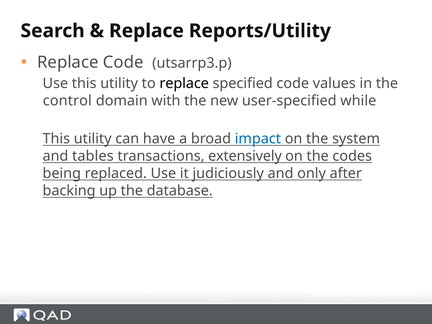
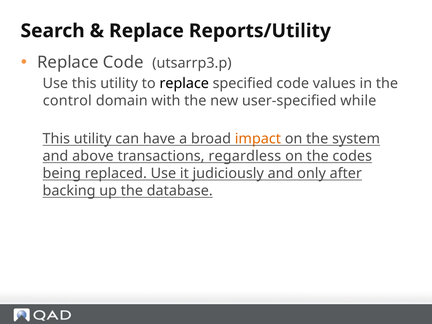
impact colour: blue -> orange (258, 139)
tables: tables -> above (93, 156)
extensively: extensively -> regardless (245, 156)
